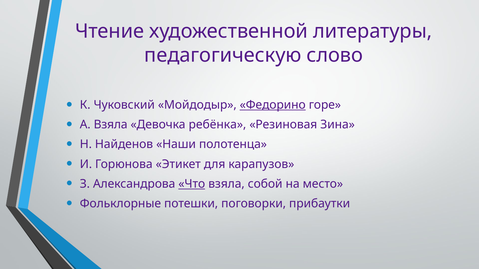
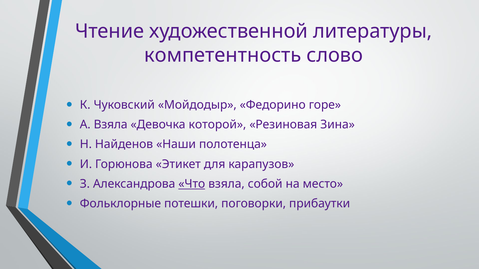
педагогическую: педагогическую -> компетентность (223, 55)
Федорино underline: present -> none (273, 105)
ребёнка: ребёнка -> которой (217, 125)
